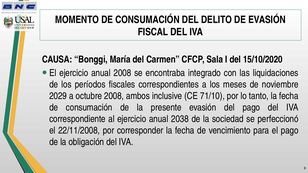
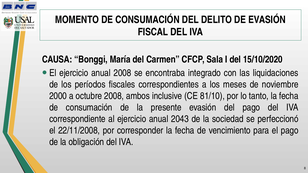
2029: 2029 -> 2000 (58, 96)
71/10: 71/10 -> 81/10 (212, 96)
2038: 2038 -> 2043 (180, 119)
